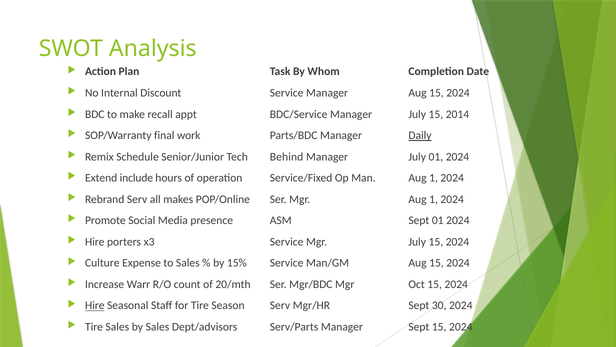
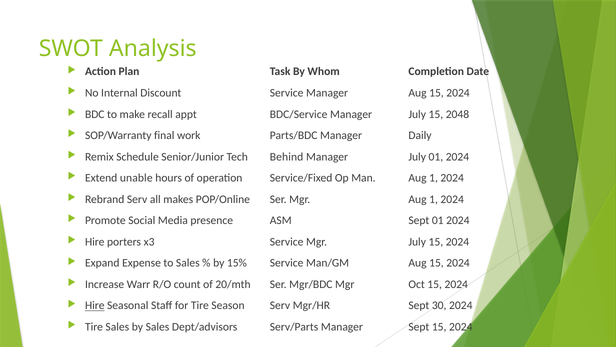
2014: 2014 -> 2048 (457, 114)
Daily underline: present -> none (420, 135)
include: include -> unable (136, 178)
Culture: Culture -> Expand (102, 263)
